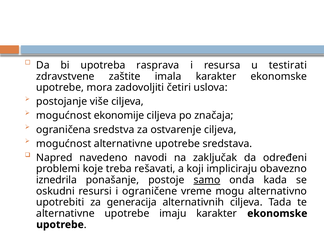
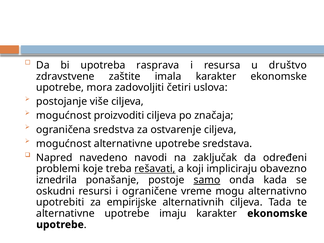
testirati: testirati -> društvo (288, 65)
ekonomije: ekonomije -> proizvoditi (119, 116)
rešavati underline: none -> present (155, 169)
generacija: generacija -> empirijske (132, 202)
